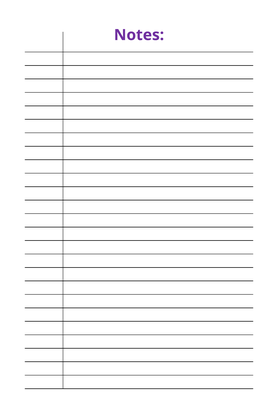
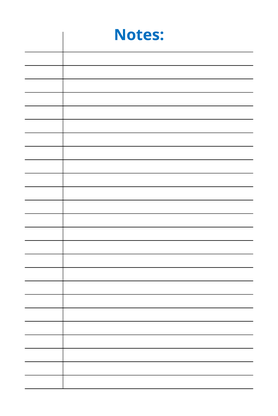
Notes colour: purple -> blue (139, 35)
